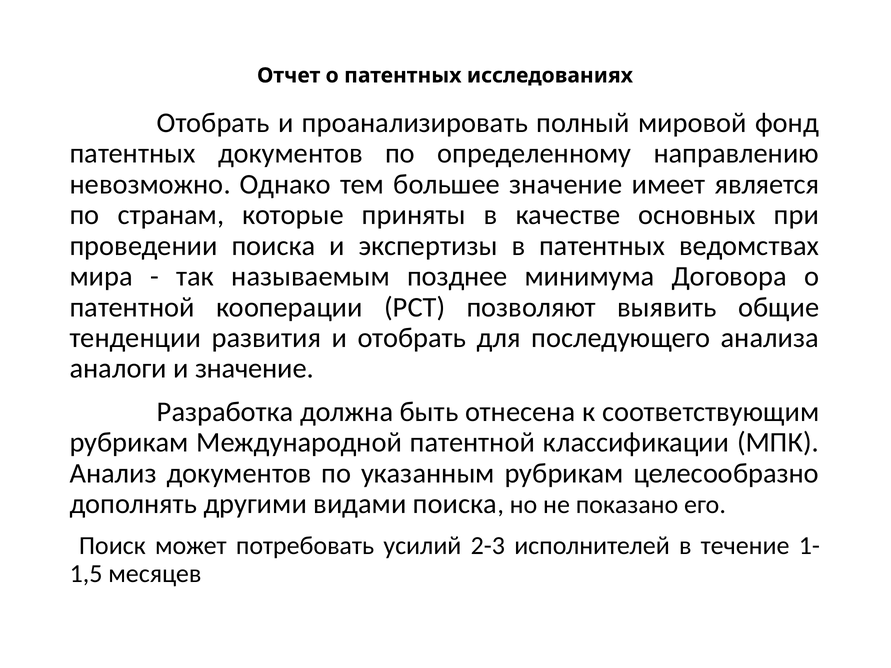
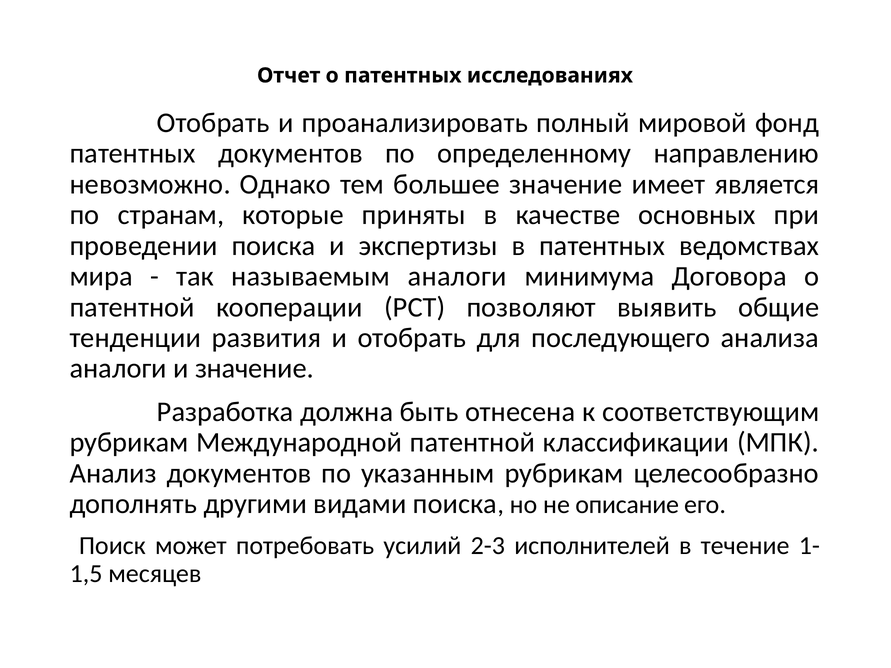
называемым позднее: позднее -> аналоги (457, 277)
показано: показано -> описание (627, 505)
